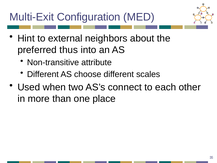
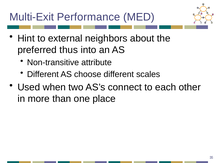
Configuration: Configuration -> Performance (89, 17)
